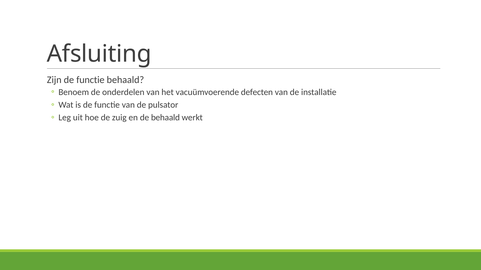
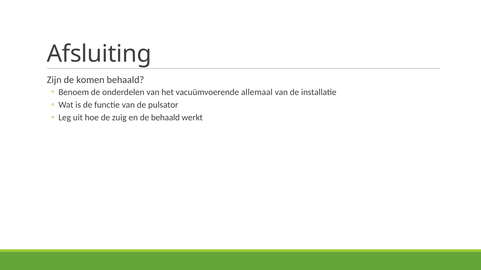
Zijn de functie: functie -> komen (90, 80)
defecten: defecten -> allemaal (257, 92)
